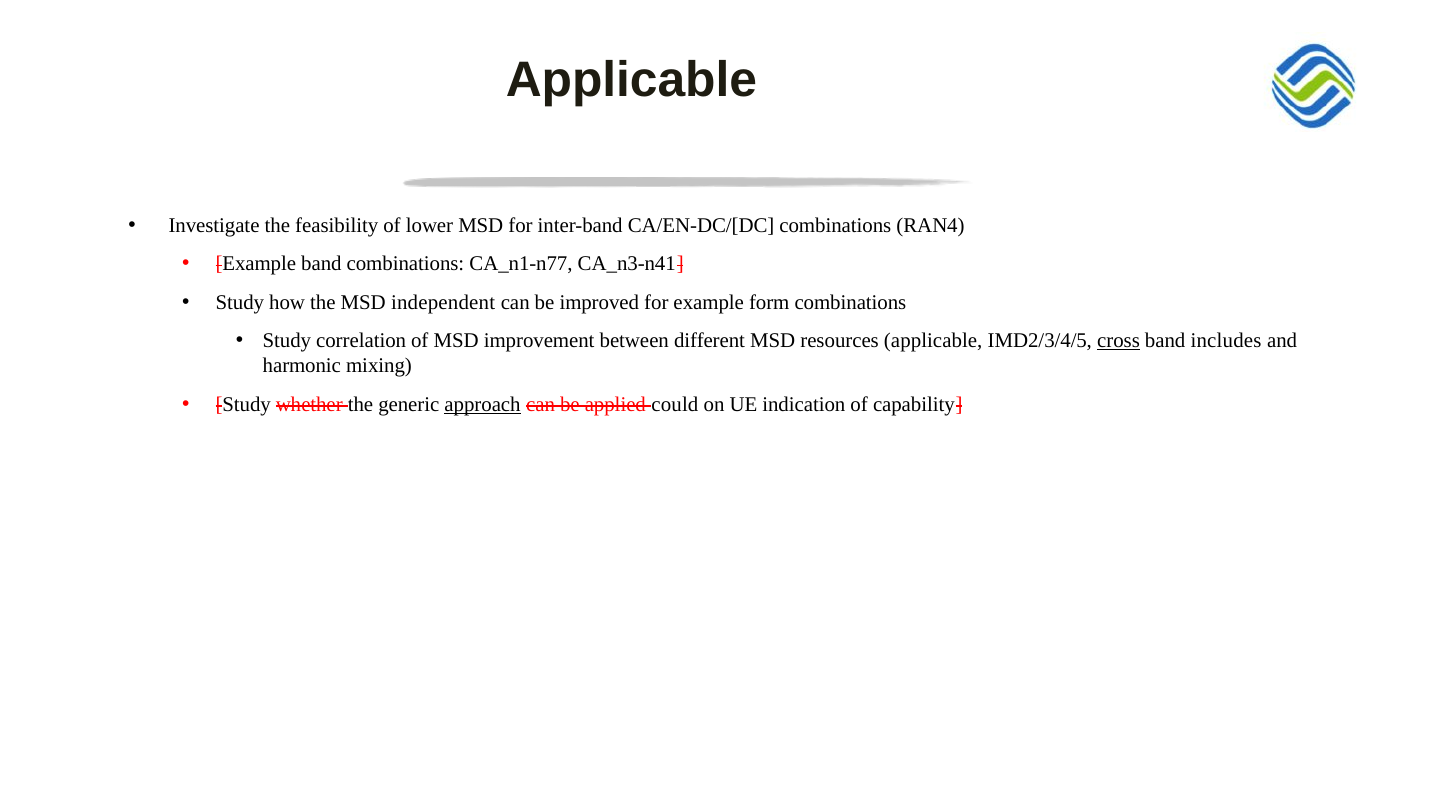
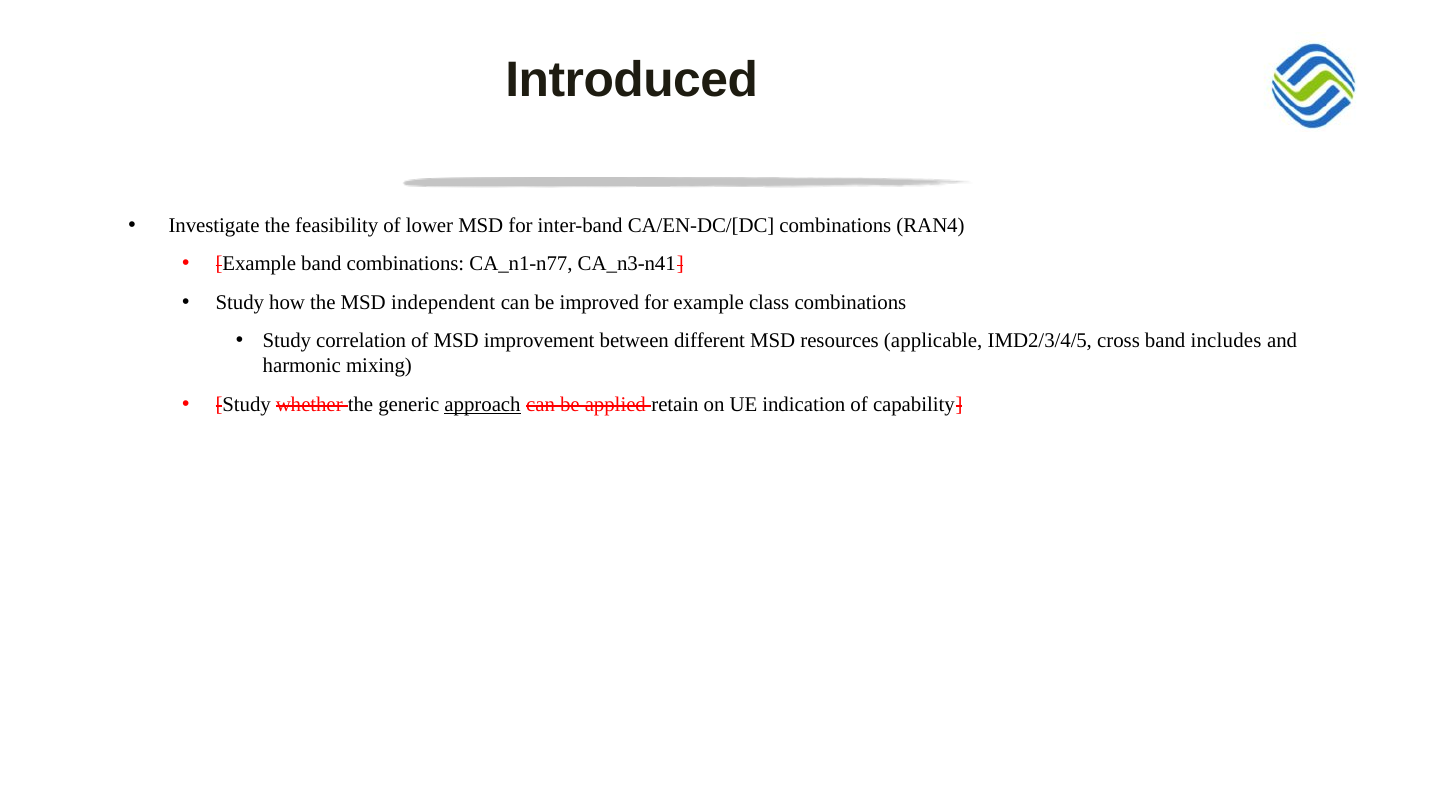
Applicable: Applicable -> Introduced (632, 80)
form: form -> class (769, 302)
cross underline: present -> none (1119, 341)
could: could -> retain (675, 404)
